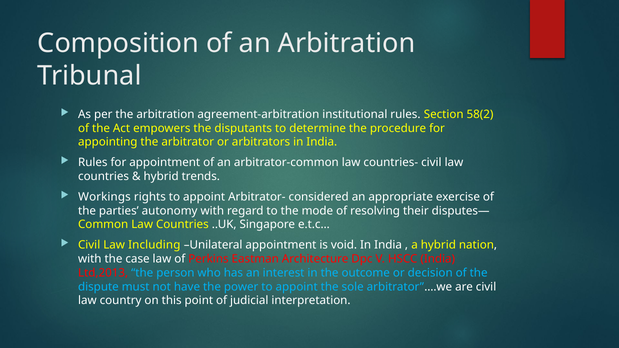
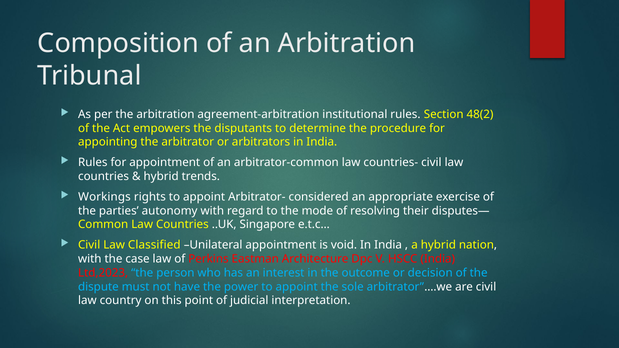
58(2: 58(2 -> 48(2 (480, 114)
Including: Including -> Classified (154, 245)
Ltd,2013: Ltd,2013 -> Ltd,2023 (103, 273)
